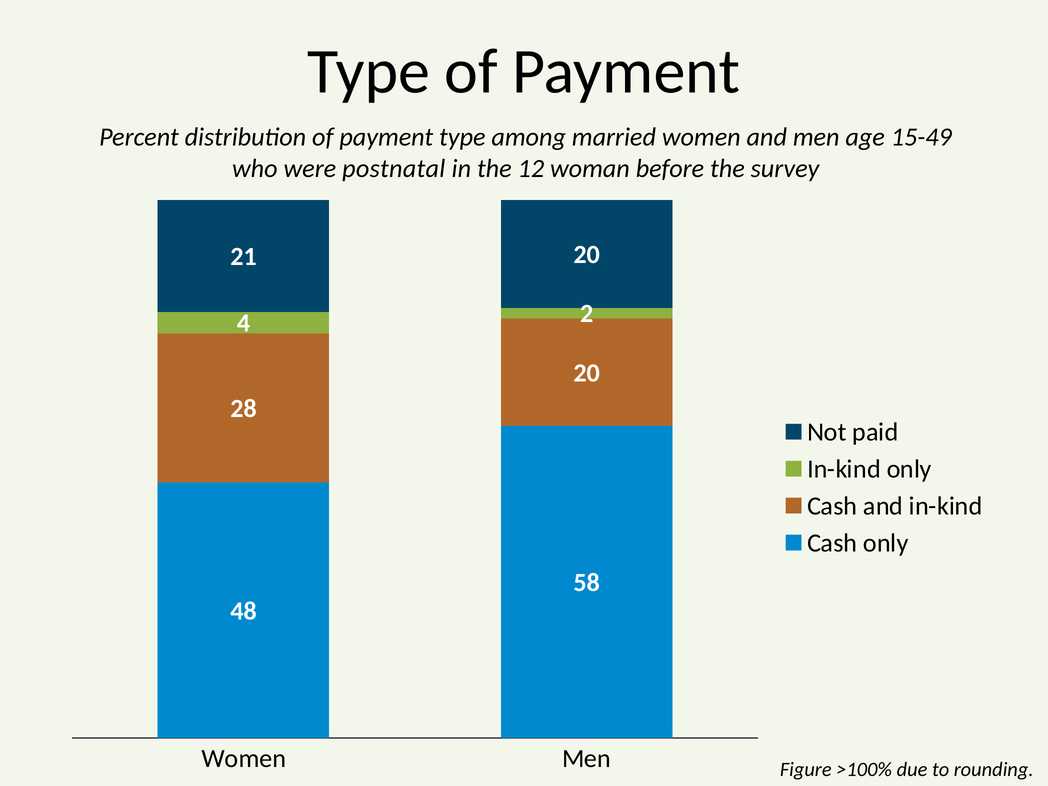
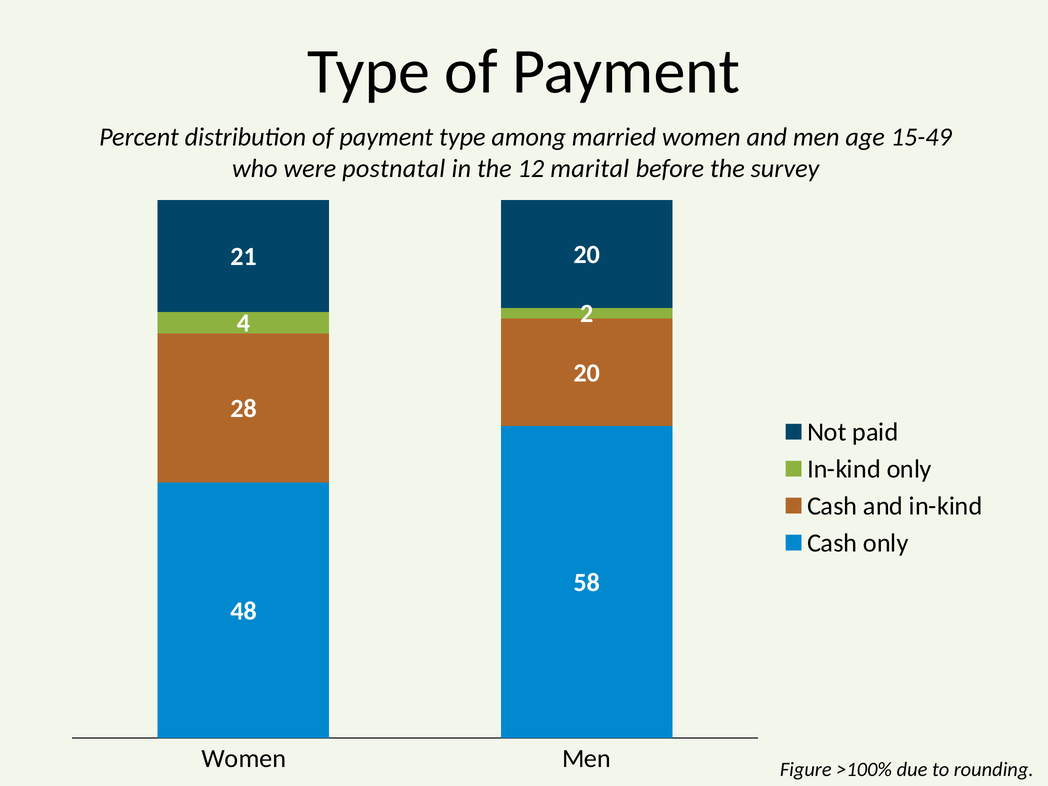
woman: woman -> marital (590, 168)
